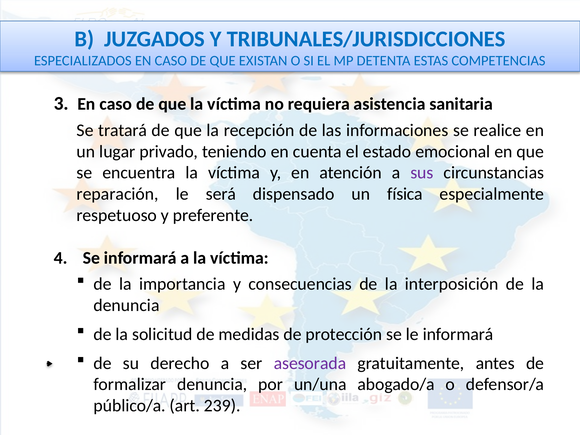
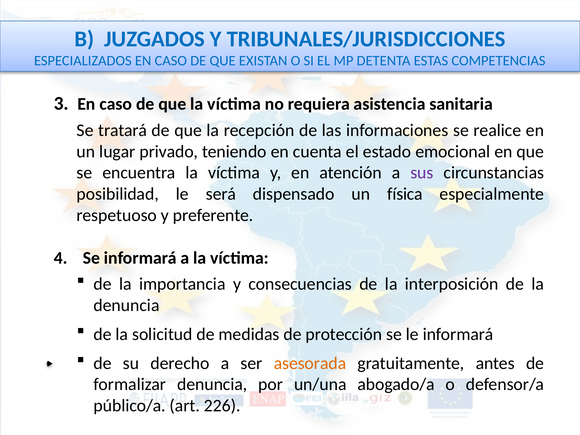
reparación: reparación -> posibilidad (118, 194)
asesorada colour: purple -> orange (310, 363)
239: 239 -> 226 (222, 406)
